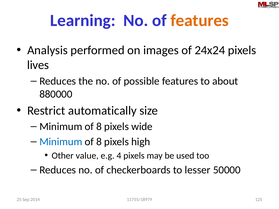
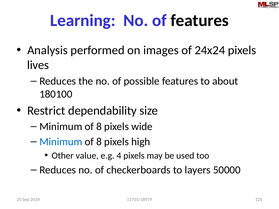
features colour: orange -> black (200, 20)
880000: 880000 -> 180100 (56, 94)
automatically: automatically -> dependability (102, 111)
lesser: lesser -> layers (198, 170)
